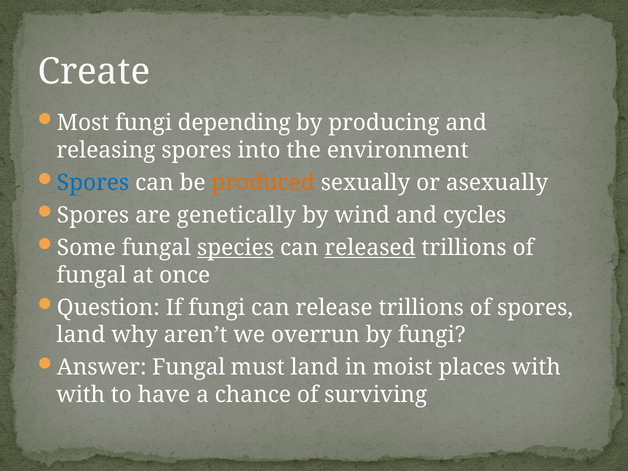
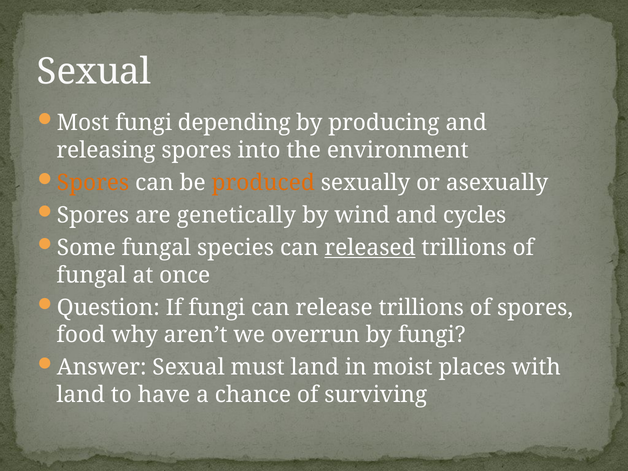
Create: Create -> Sexual (94, 72)
Spores colour: blue -> orange (93, 183)
species underline: present -> none (236, 248)
land: land -> food (81, 335)
Answer Fungal: Fungal -> Sexual (188, 367)
with: with -> land (81, 395)
